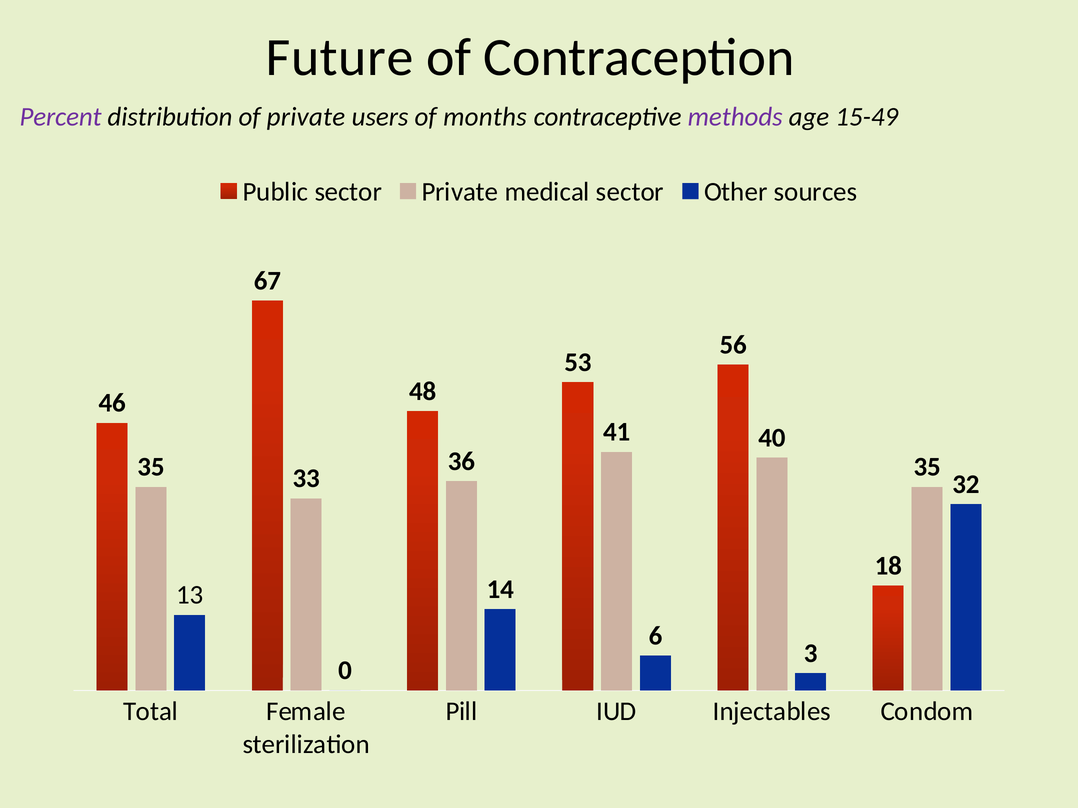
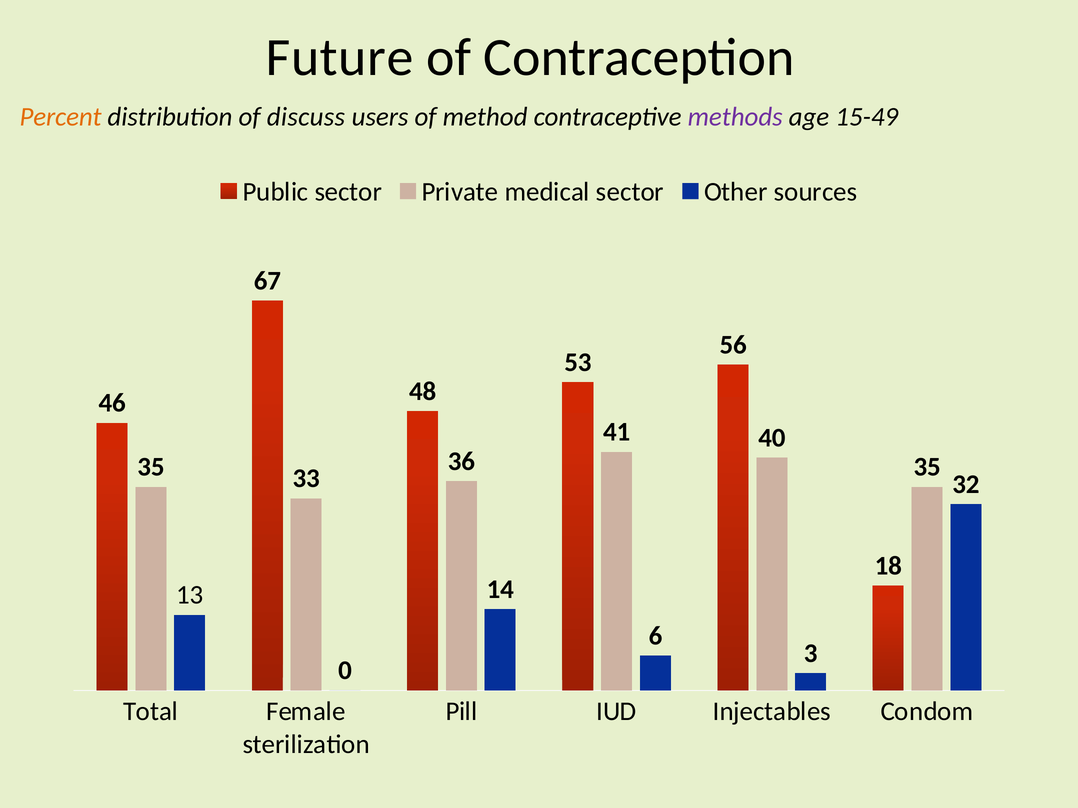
Percent colour: purple -> orange (61, 117)
of private: private -> discuss (306, 117)
months: months -> method (485, 117)
